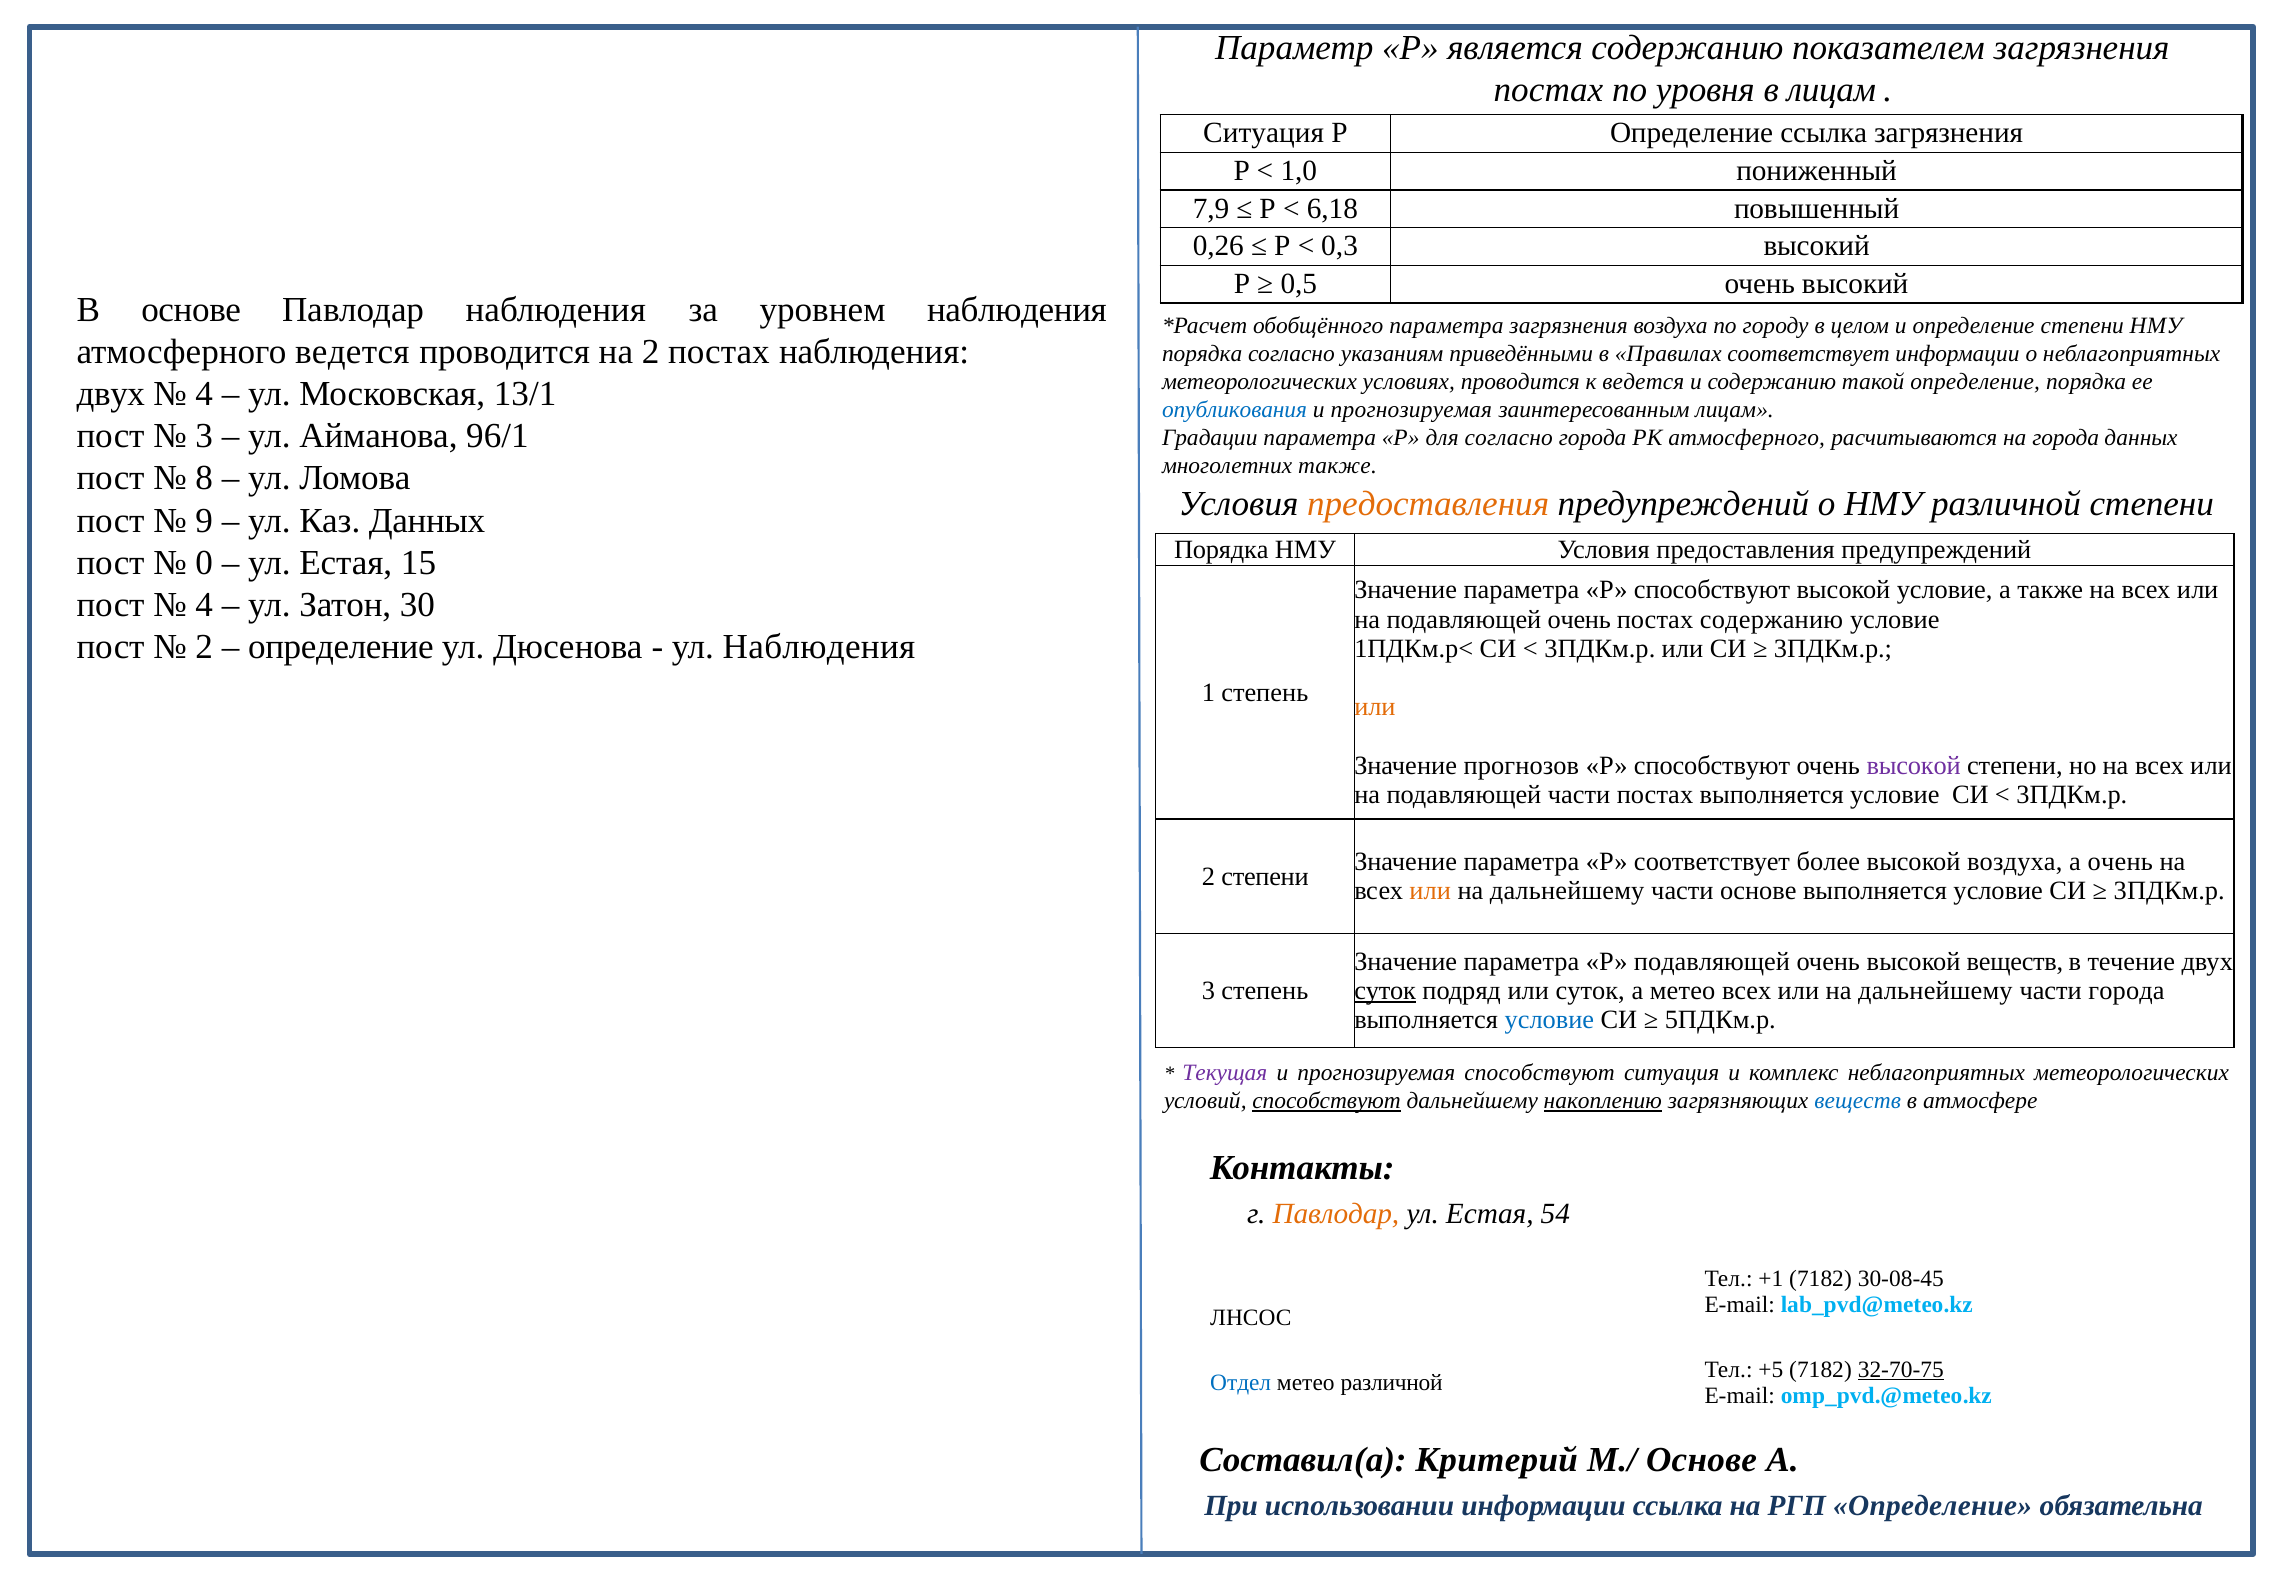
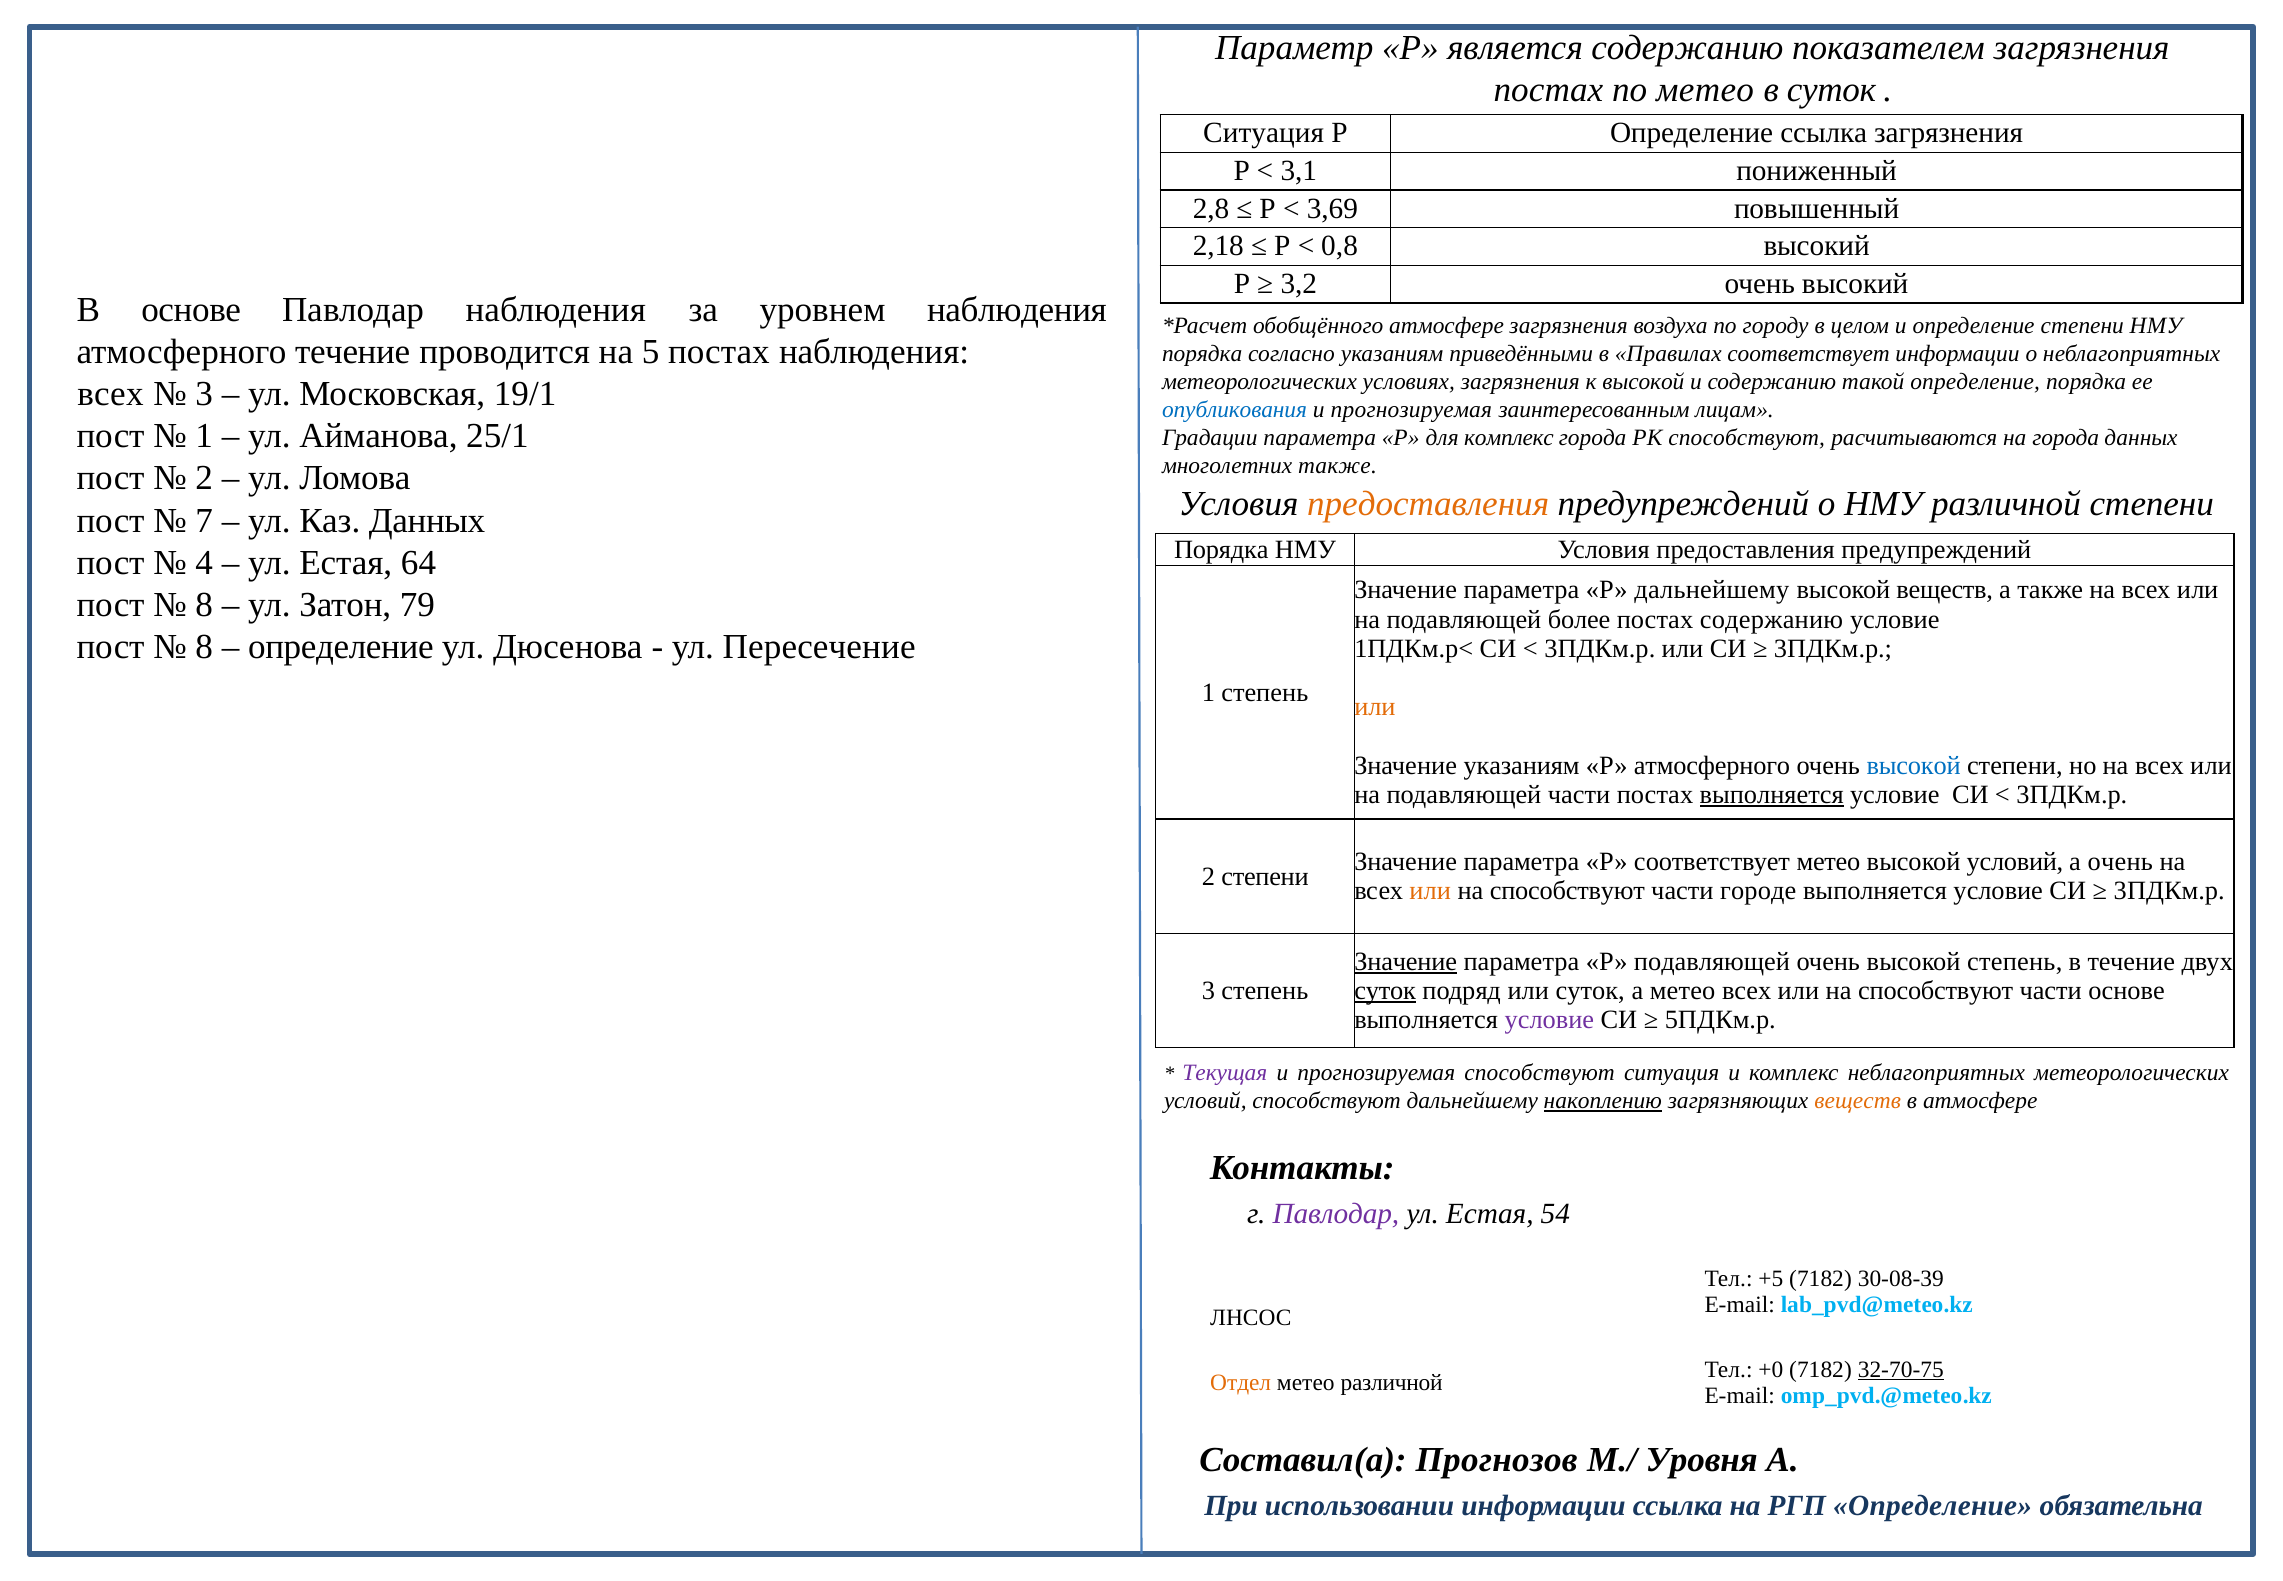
по уровня: уровня -> метео (1705, 90)
в лицам: лицам -> суток (1831, 90)
1,0: 1,0 -> 3,1 (1299, 171)
7,9: 7,9 -> 2,8 (1211, 209)
6,18: 6,18 -> 3,69 (1332, 209)
0,26: 0,26 -> 2,18 (1218, 246)
0,3: 0,3 -> 0,8 (1340, 246)
0,5: 0,5 -> 3,2 (1299, 284)
обобщённого параметра: параметра -> атмосфере (1447, 326)
атмосферного ведется: ведется -> течение (353, 352)
на 2: 2 -> 5 (651, 352)
условиях проводится: проводится -> загрязнения (1520, 382)
к ведется: ведется -> высокой (1643, 382)
двух: двух -> всех (110, 394)
4: 4 -> 3 (204, 394)
13/1: 13/1 -> 19/1 (525, 394)
3: 3 -> 1 (204, 436)
96/1: 96/1 -> 25/1 (497, 436)
для согласно: согласно -> комплекс (1509, 438)
РК атмосферного: атмосферного -> способствуют (1747, 438)
8: 8 -> 2 (204, 478)
9: 9 -> 7 (204, 520)
0: 0 -> 4 (204, 562)
15: 15 -> 64 (419, 562)
параметра Р способствуют: способствуют -> дальнейшему (1712, 590)
высокой условие: условие -> веществ (1945, 590)
4: 4 -> 8 (204, 605)
30: 30 -> 79 (417, 605)
на подавляющей очень: очень -> более (1579, 619)
2: 2 -> 8 (204, 647)
ул Наблюдения: Наблюдения -> Пересечение (819, 647)
Значение прогнозов: прогнозов -> указаниям (1522, 765)
способствуют: способствуют -> атмосферного (1712, 765)
высокой colour: purple -> blue (1914, 765)
выполняется underline: none -> present (1772, 794)
соответствует более: более -> метео (1828, 862)
высокой воздуха: воздуха -> условий (2015, 862)
дальнейшему: дальнейшему -> способствуют (1567, 891)
части основе: основе -> городе (1758, 891)
Значение underline: none -> present (1406, 961)
высокой веществ: веществ -> степень (2015, 961)
дальнейшему: дальнейшему -> способствуют (1936, 990)
части города: города -> основе (2127, 990)
условие colour: blue -> purple (1549, 1020)
способствуют underline: present -> none (1327, 1101)
веществ colour: blue -> orange (1858, 1101)
Павлодар colour: orange -> purple (1336, 1214)
+1: +1 -> +5 (1771, 1278)
30-08-45: 30-08-45 -> 30-08-39 (1901, 1278)
+5: +5 -> +0 (1771, 1369)
Отдел colour: blue -> orange (1241, 1382)
Критерий: Критерий -> Прогнозов (1497, 1459)
М./ Основе: Основе -> Уровня (1702, 1459)
